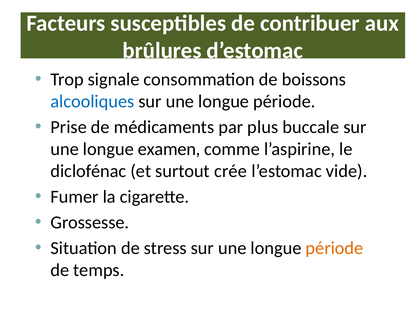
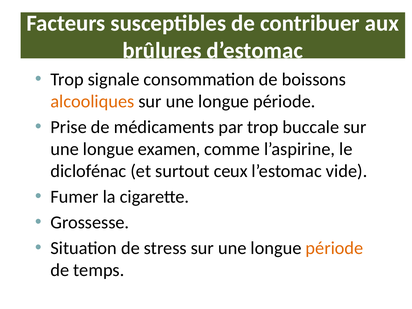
alcooliques colour: blue -> orange (92, 102)
par plus: plus -> trop (263, 127)
crée: crée -> ceux (231, 171)
